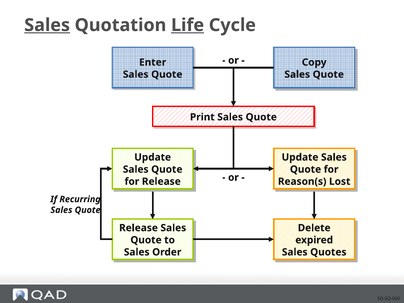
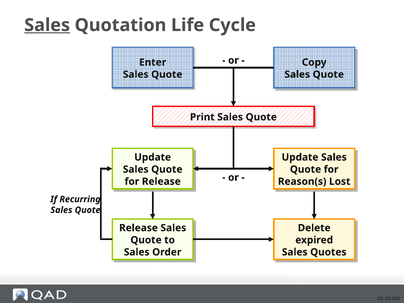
Life underline: present -> none (188, 25)
